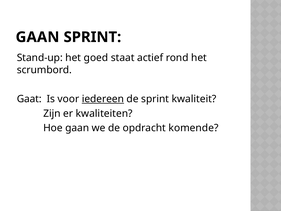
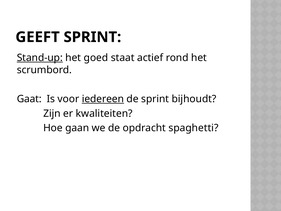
GAAN: GAAN -> GEEFT (38, 37)
Stand-up underline: none -> present (40, 58)
kwaliteit: kwaliteit -> bijhoudt (194, 99)
komende: komende -> spaghetti (193, 128)
